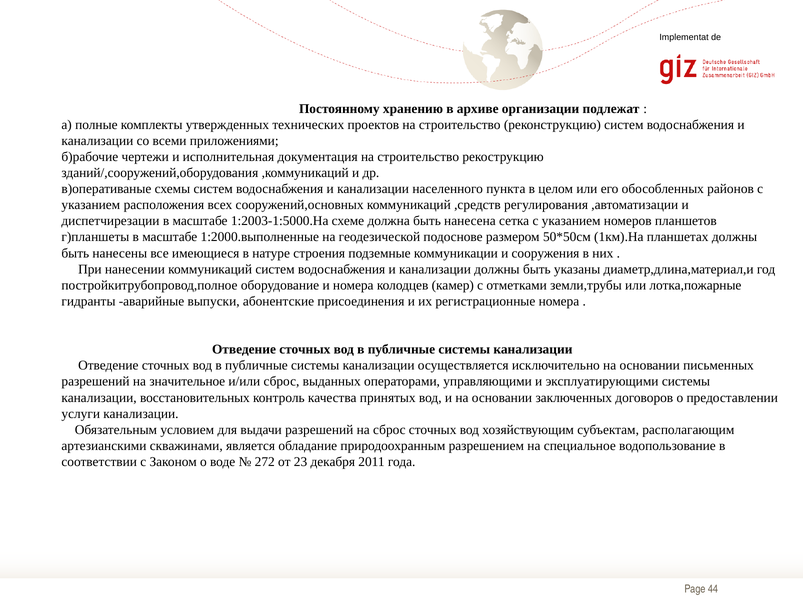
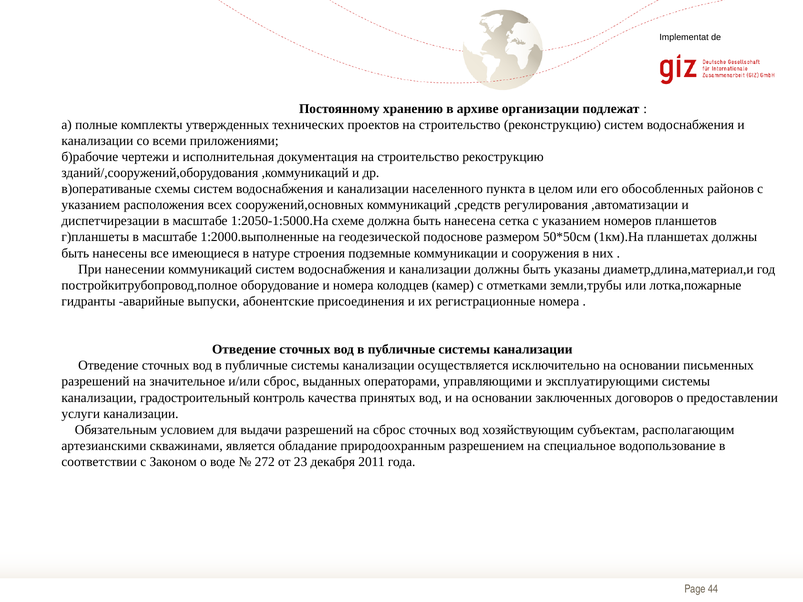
1:2003-1:5000.На: 1:2003-1:5000.На -> 1:2050-1:5000.На (280, 221)
восстановительных: восстановительных -> градостроительный (195, 398)
